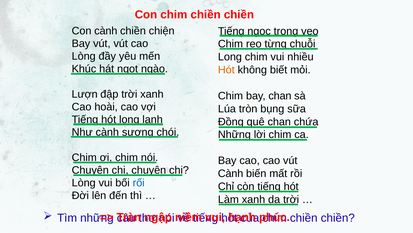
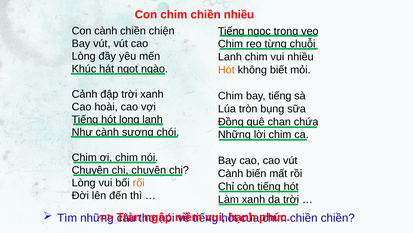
Con chim chiền chiền: chiền -> nhiều (239, 15)
Long: Long -> Lanh (230, 57)
Lượn: Lượn -> Cảnh (85, 94)
bay chan: chan -> tiếng (280, 96)
rối colour: blue -> orange (139, 183)
